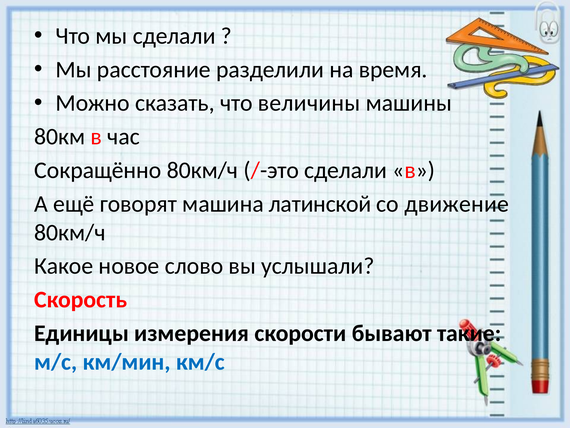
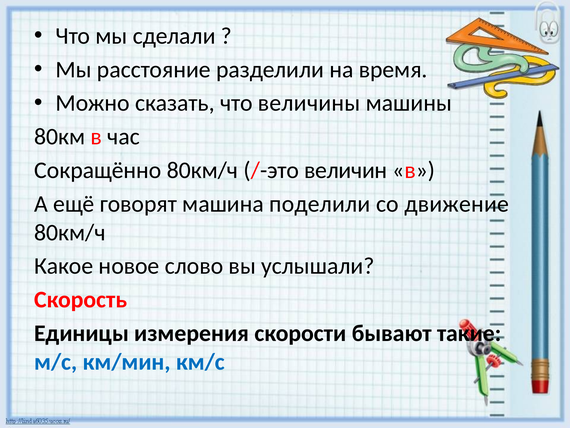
/-это сделали: сделали -> величин (346, 170)
латинской: латинской -> поделили (320, 204)
